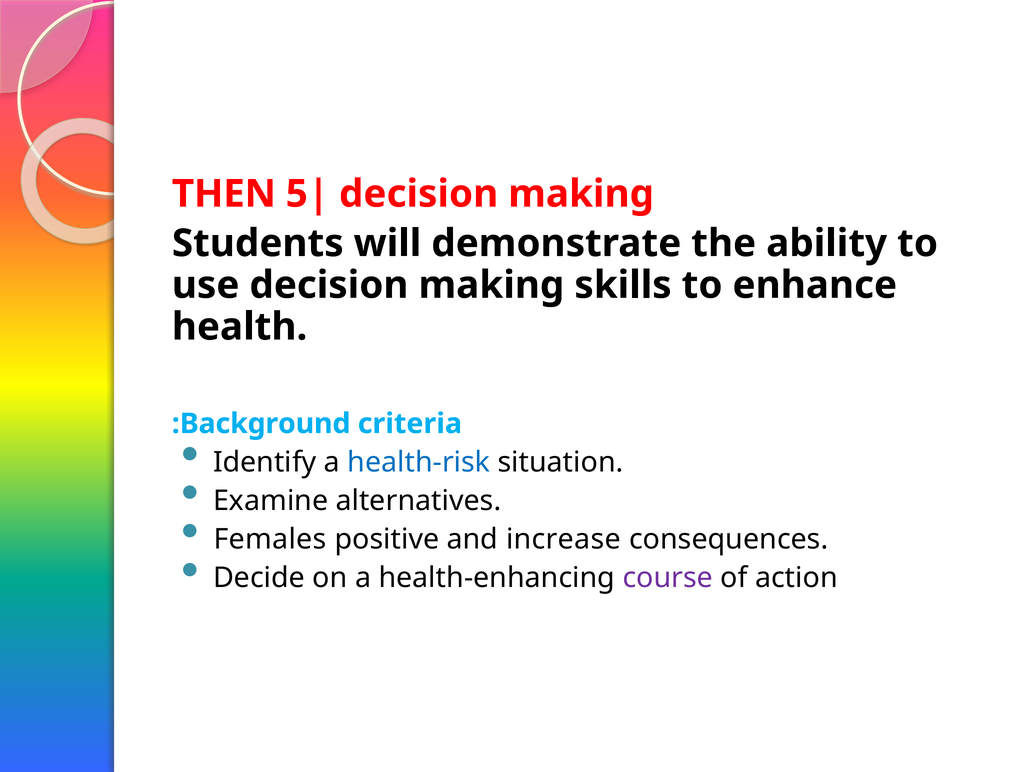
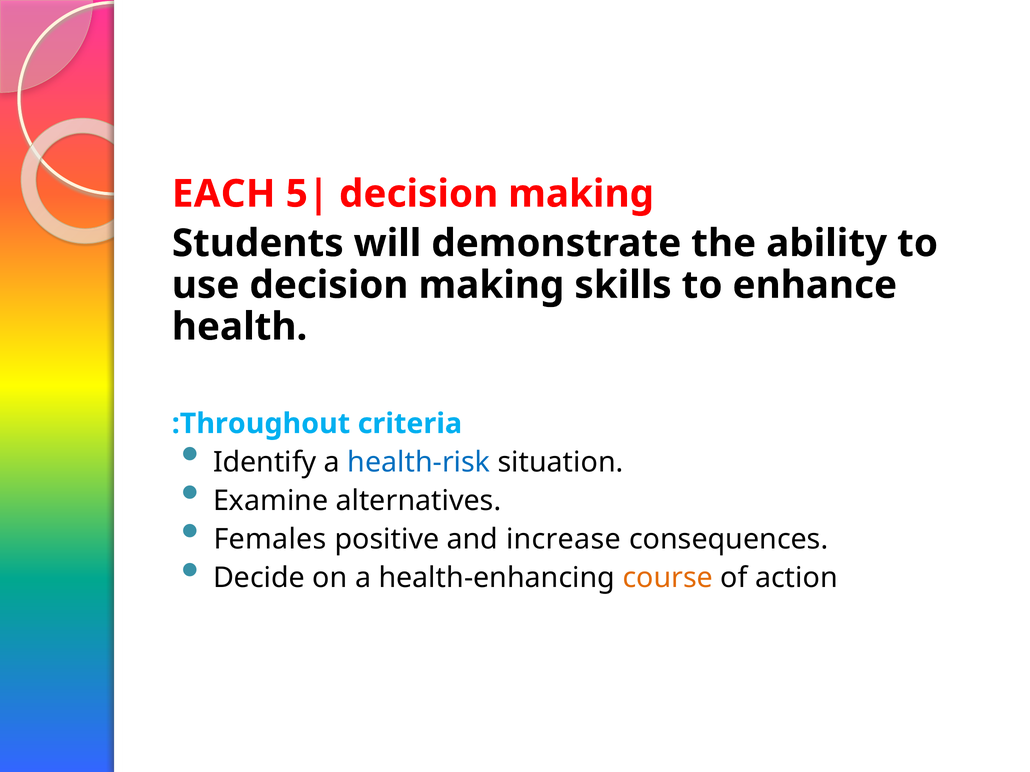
THEN: THEN -> EACH (224, 194)
Background: Background -> Throughout (265, 424)
course colour: purple -> orange (668, 578)
